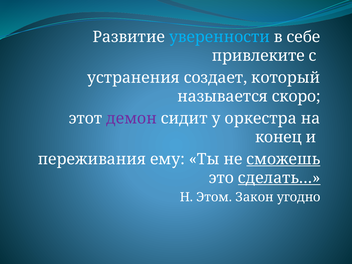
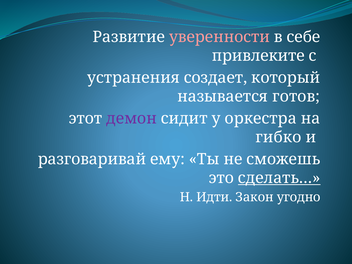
уверенности colour: light blue -> pink (219, 37)
скоро: скоро -> готов (296, 96)
конец: конец -> гибко (278, 137)
переживания: переживания -> разговаривай (92, 159)
сможешь underline: present -> none (283, 159)
Этом: Этом -> Идти (214, 197)
